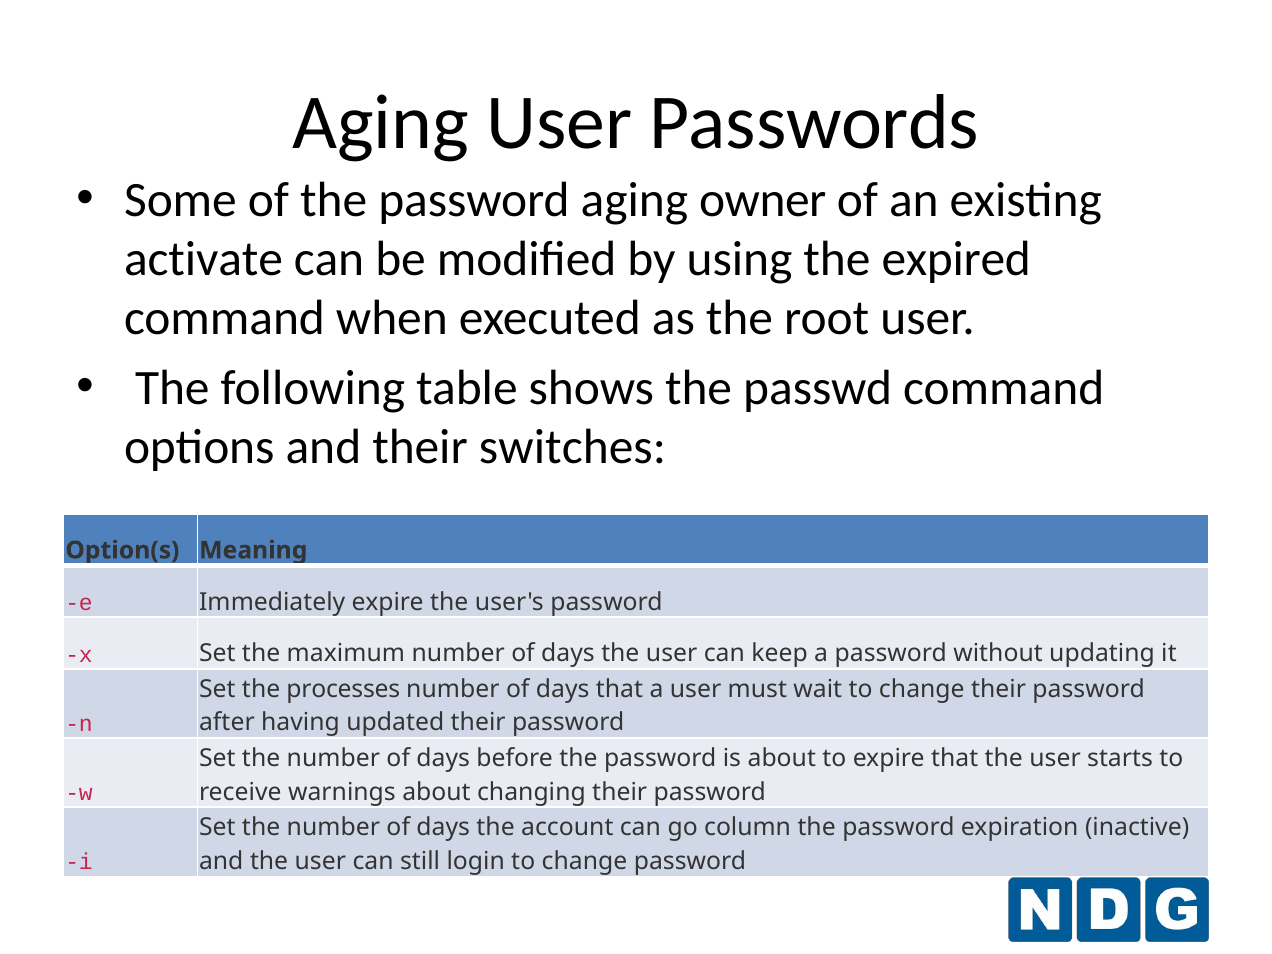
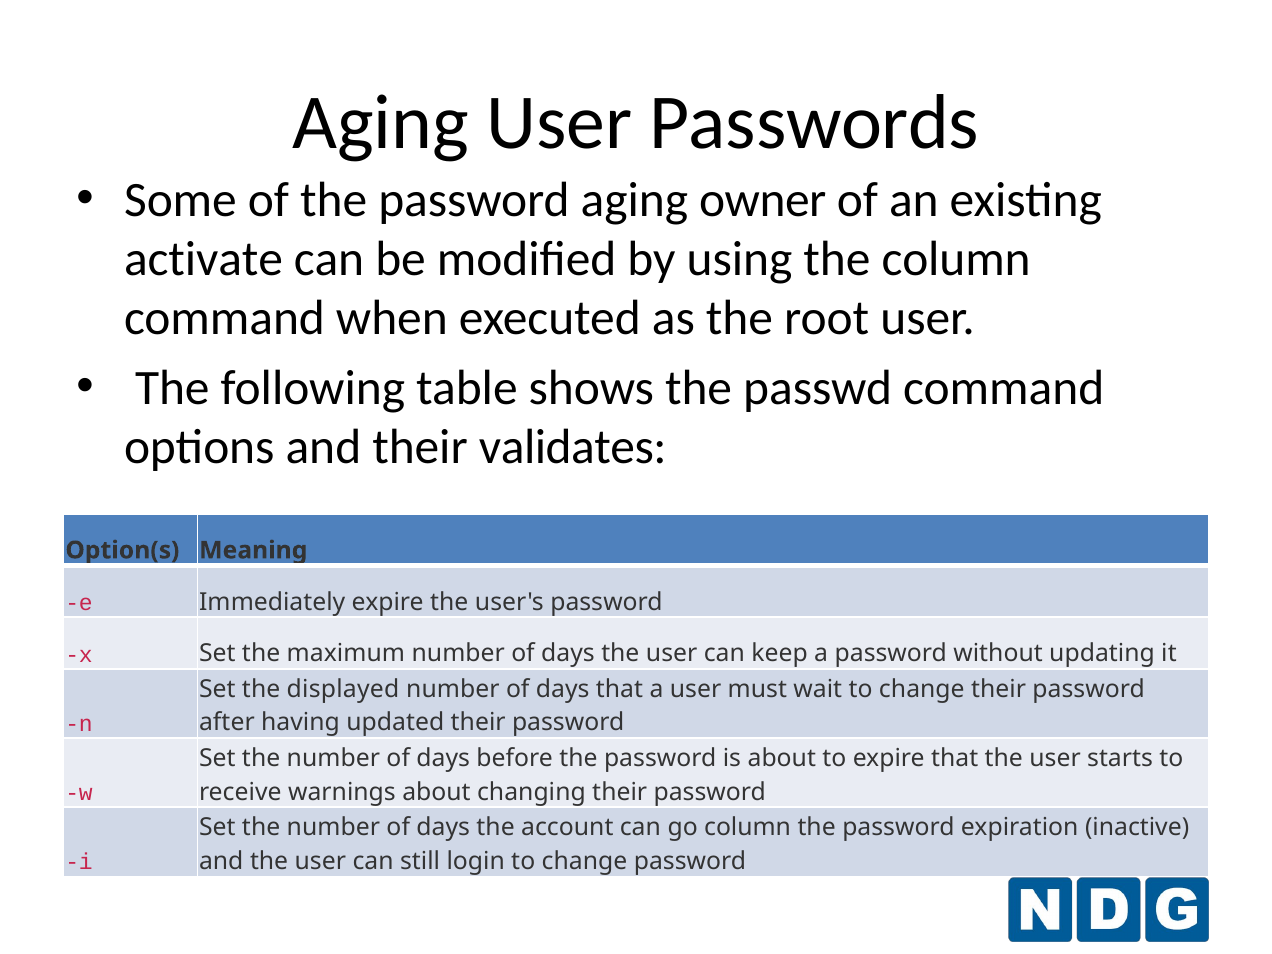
the expired: expired -> column (956, 259)
switches: switches -> validates (573, 447)
processes: processes -> displayed (343, 689)
